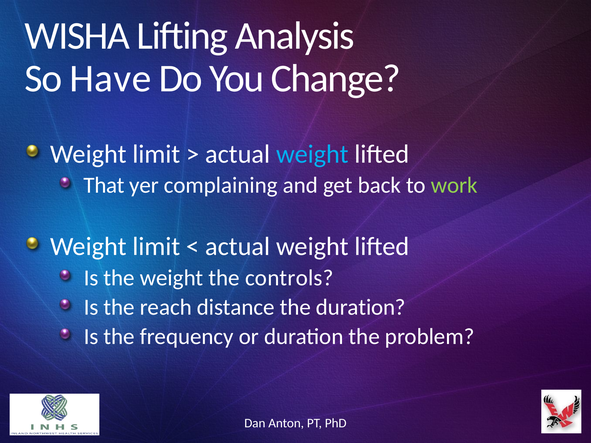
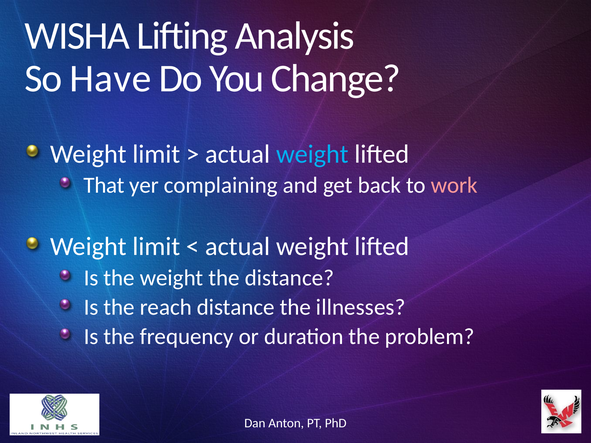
work colour: light green -> pink (454, 185)
the controls: controls -> distance (289, 278)
the duration: duration -> illnesses (361, 307)
